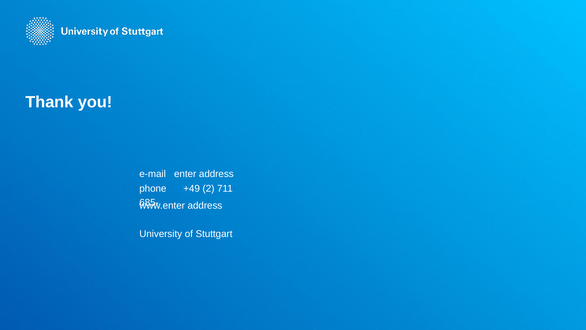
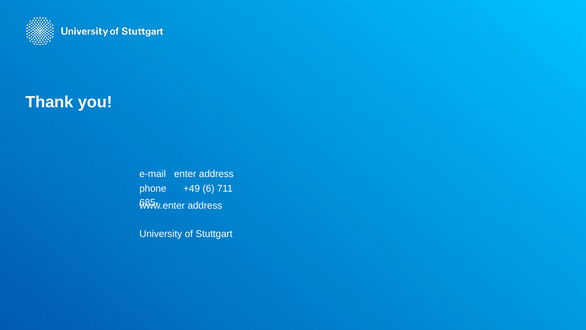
2: 2 -> 6 (208, 188)
